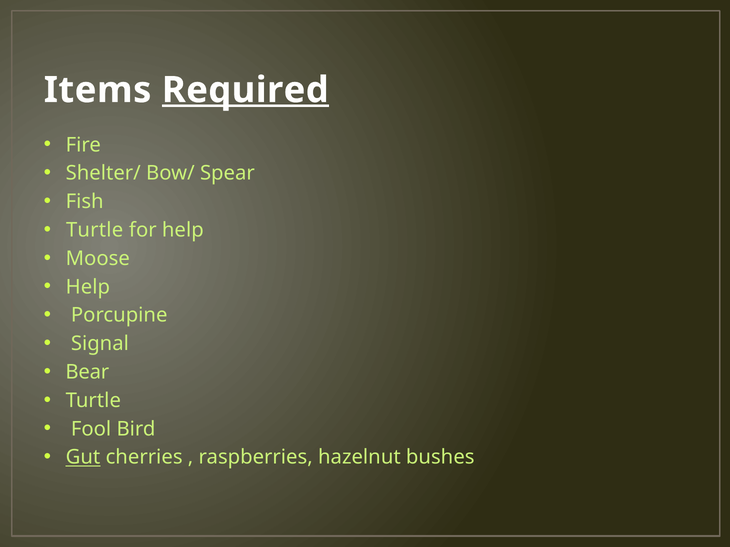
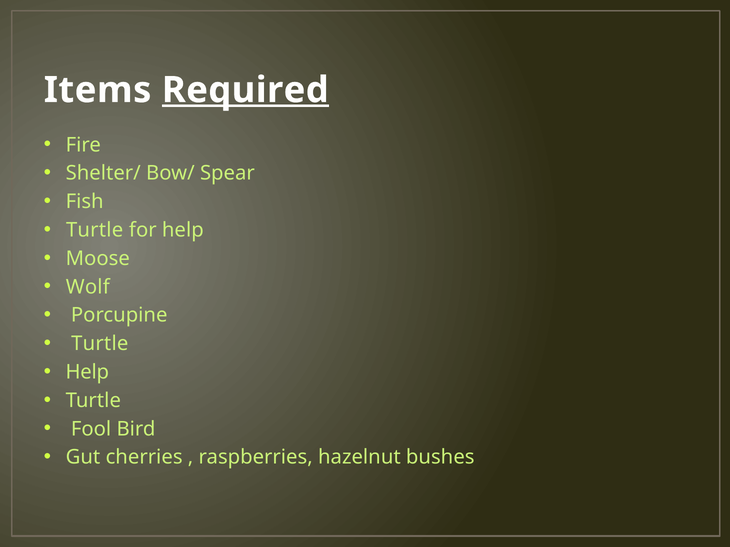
Help: Help -> Wolf (88, 287)
Signal: Signal -> Turtle (100, 344)
Bear: Bear -> Help (87, 372)
Gut underline: present -> none (83, 458)
